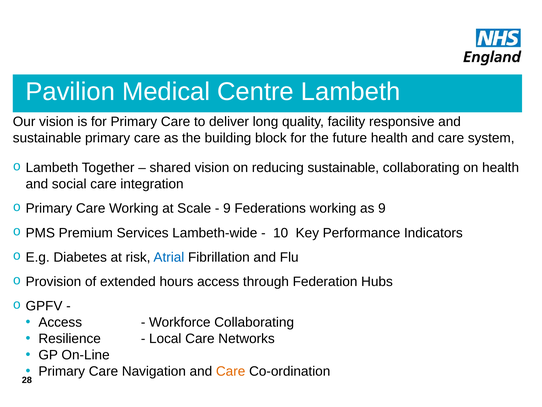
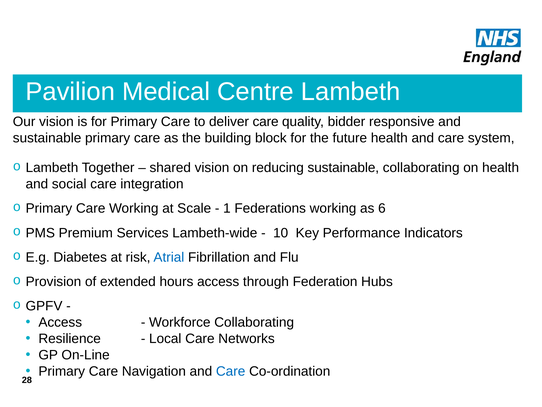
deliver long: long -> care (266, 122)
facility: facility -> bidder (346, 122)
9: 9 -> 1 (227, 208)
as 9: 9 -> 6 (382, 208)
Care colour: orange -> blue (231, 371)
